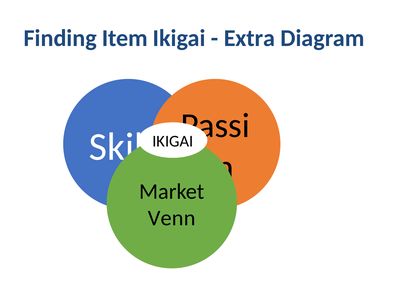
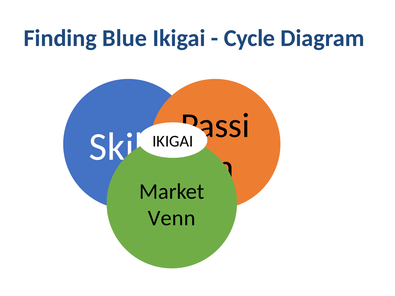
Item: Item -> Blue (125, 38)
Extra: Extra -> Cycle (249, 38)
